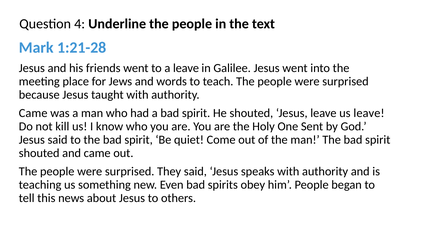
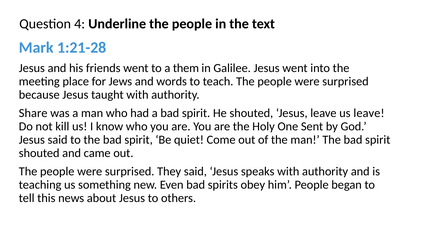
a leave: leave -> them (186, 68)
Came: Came -> Share (33, 113)
